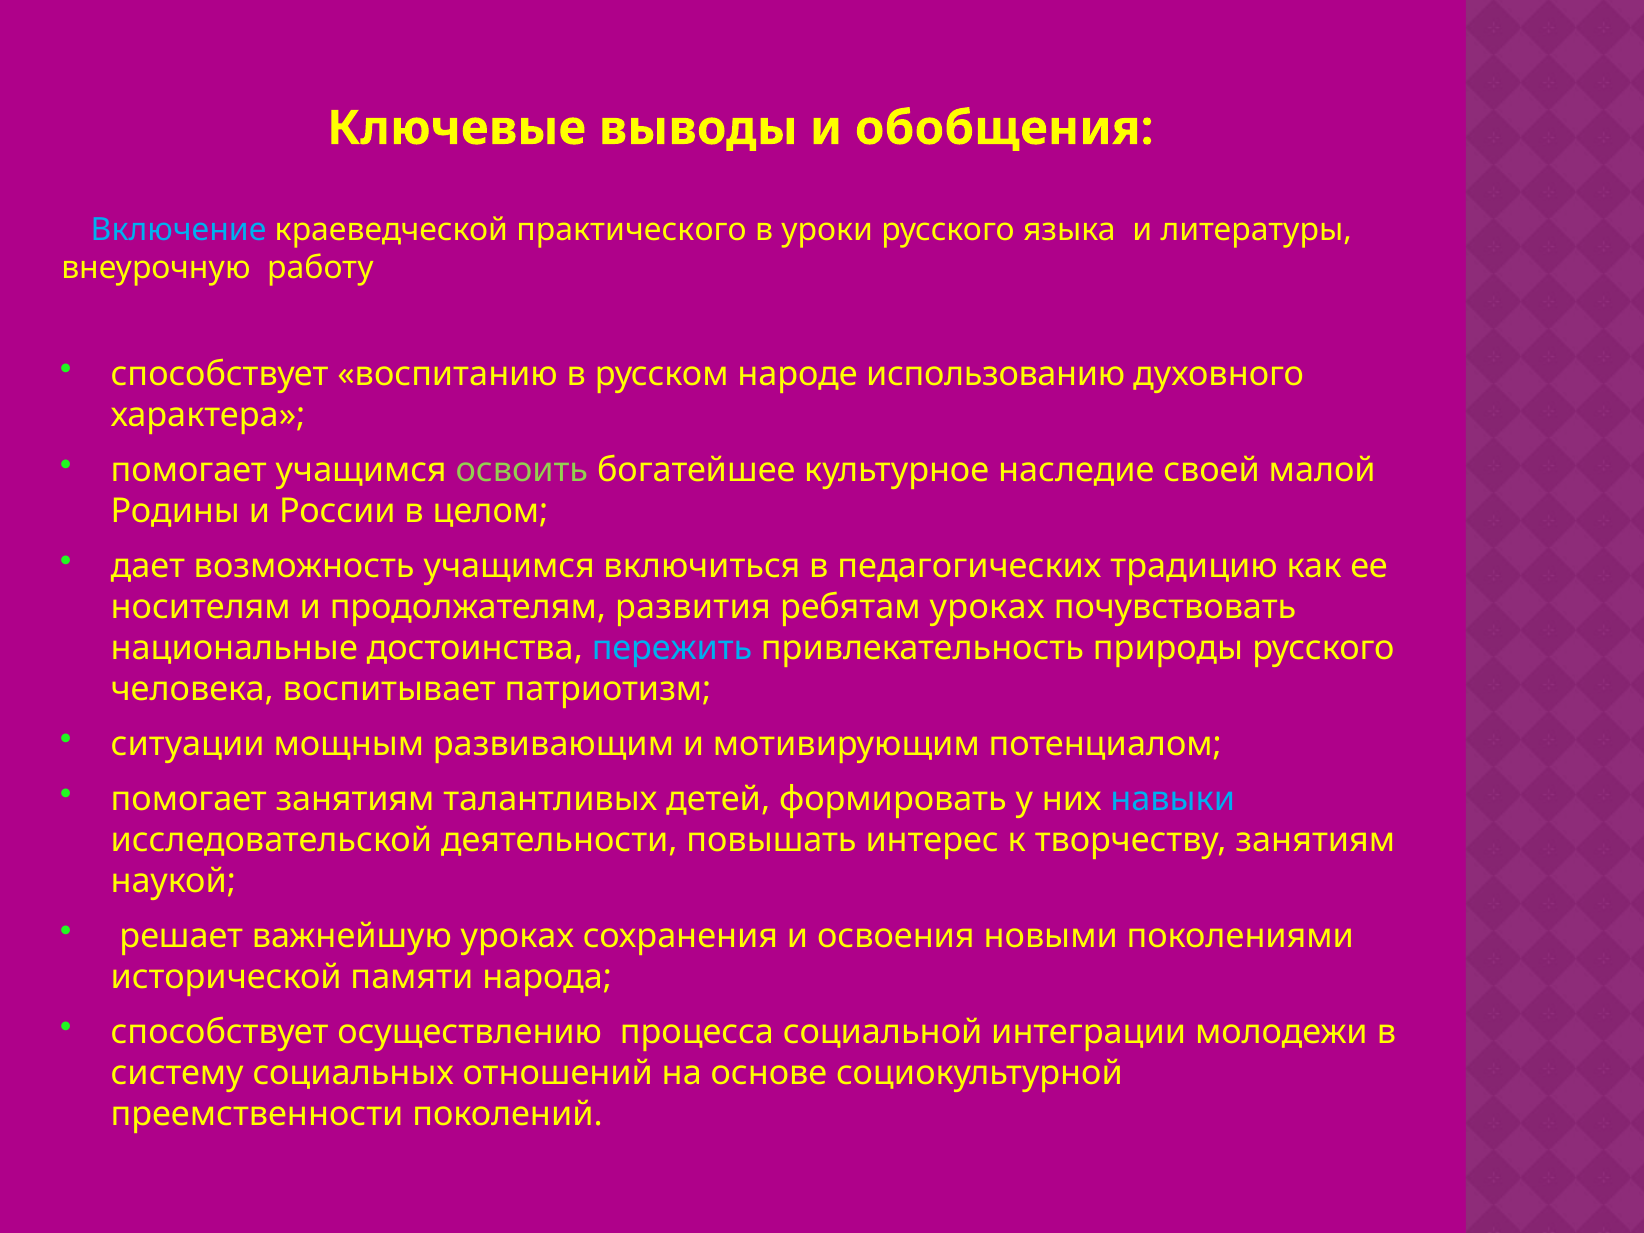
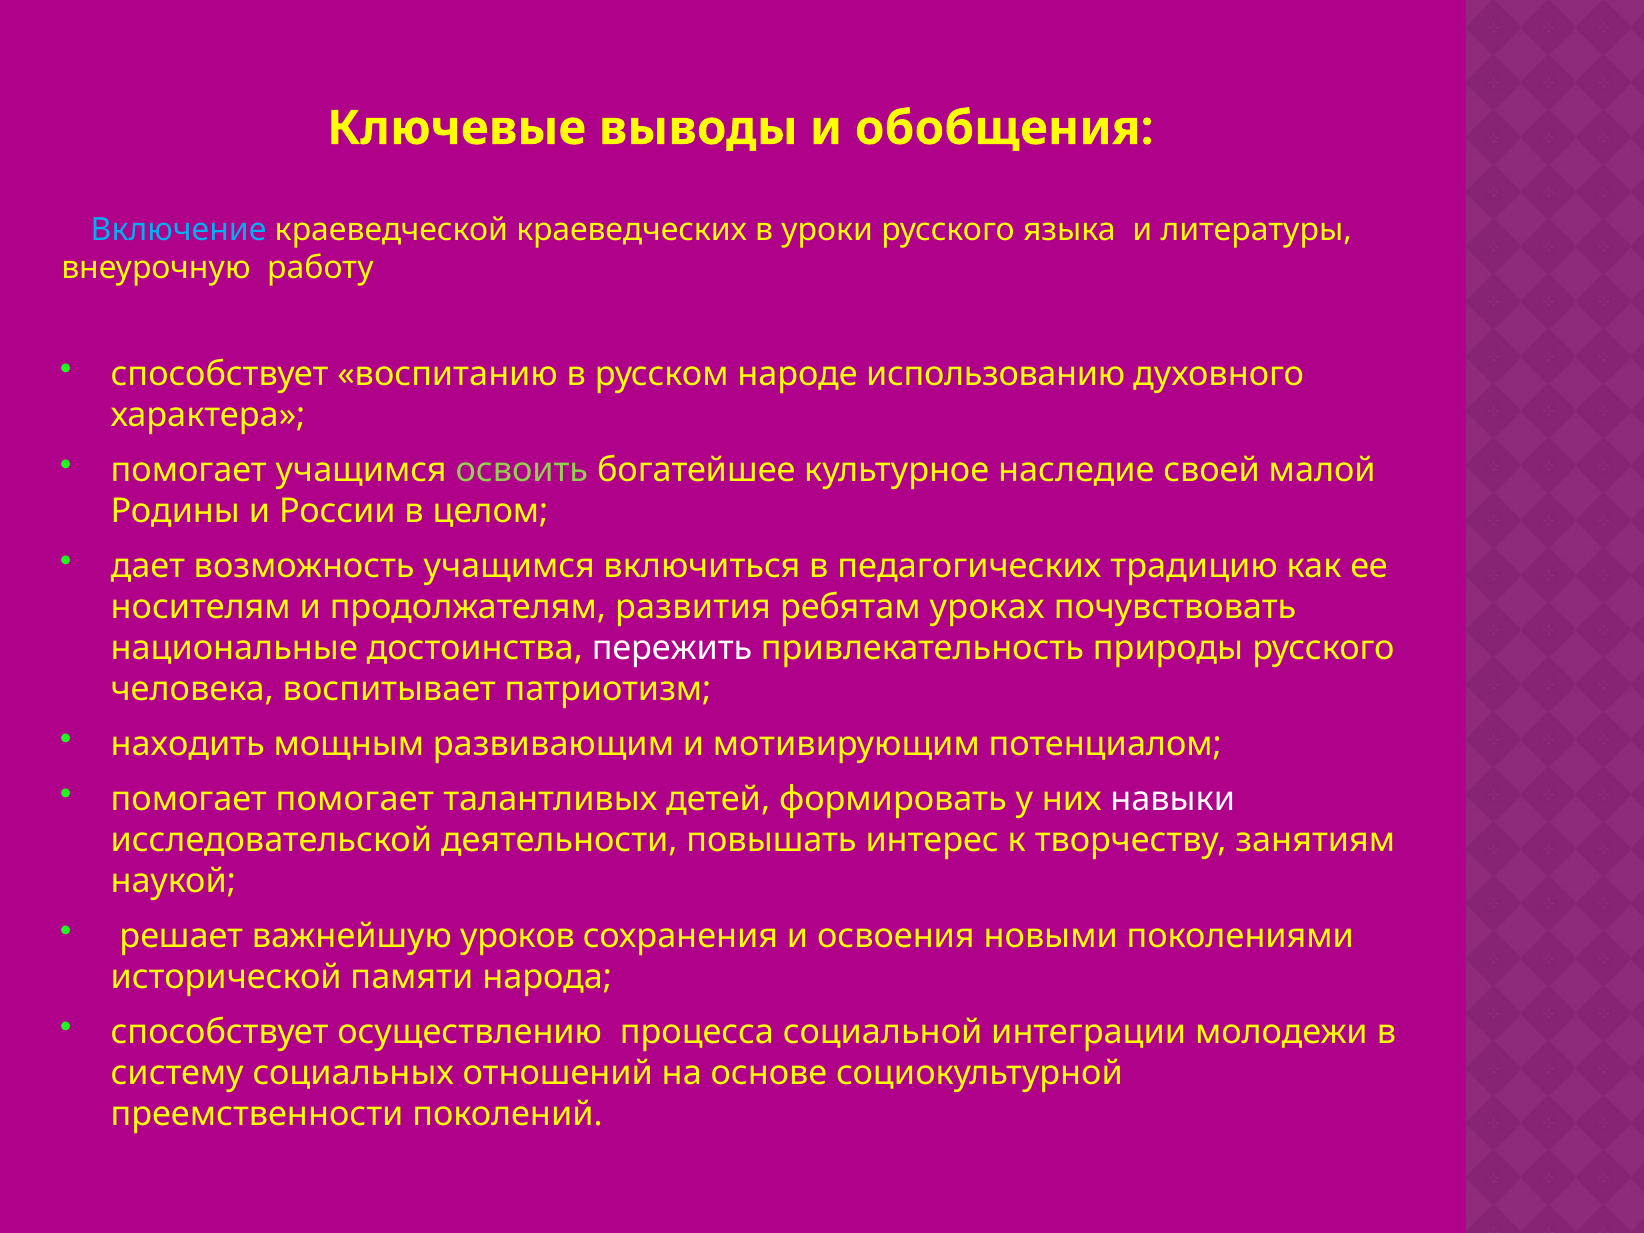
практического: практического -> краеведческих (632, 230)
пережить colour: light blue -> white (672, 648)
ситуации: ситуации -> находить (188, 744)
помогает занятиям: занятиям -> помогает (355, 799)
навыки colour: light blue -> white (1173, 799)
важнейшую уроках: уроках -> уроков (518, 936)
